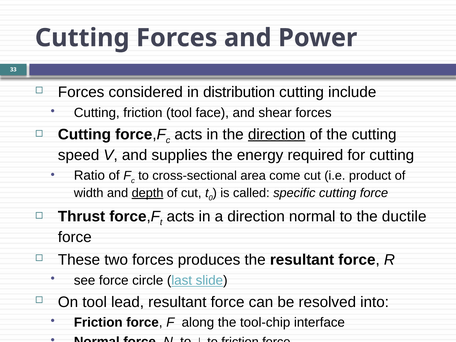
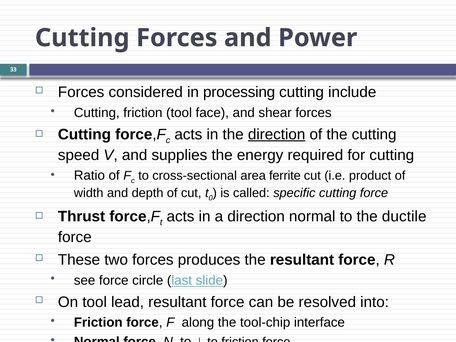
distribution: distribution -> processing (239, 92)
come: come -> ferrite (285, 176)
depth underline: present -> none (148, 193)
